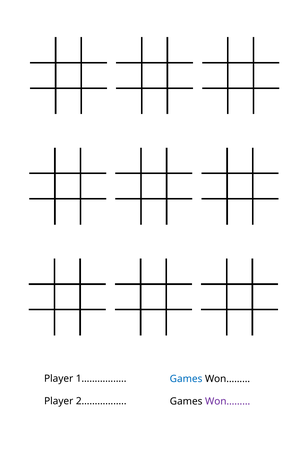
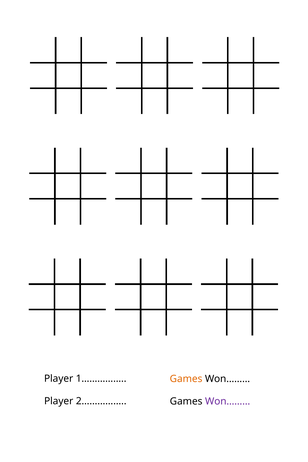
Games colour: blue -> orange (186, 379)
